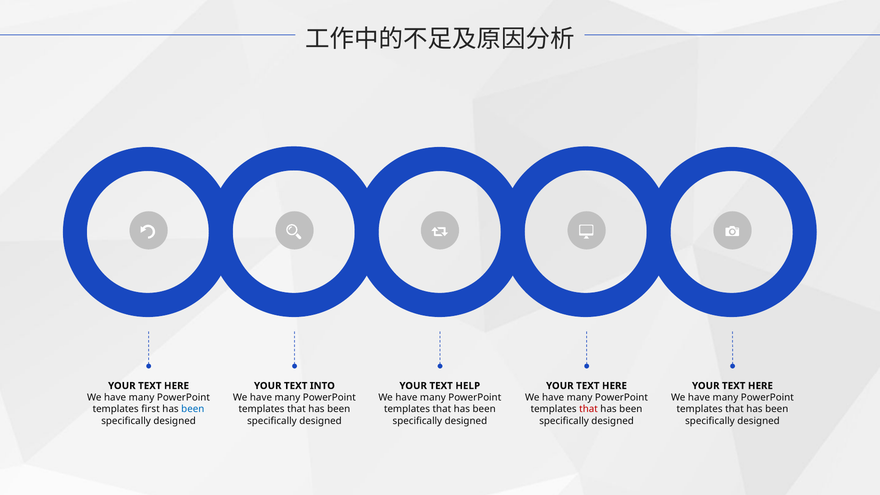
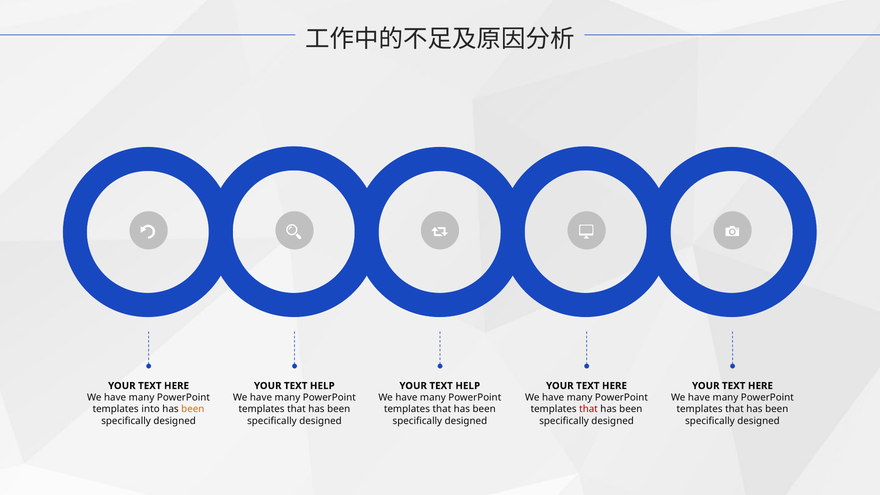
INTO: INTO -> HELP (322, 386)
first: first -> into (151, 409)
been colour: blue -> orange (193, 409)
